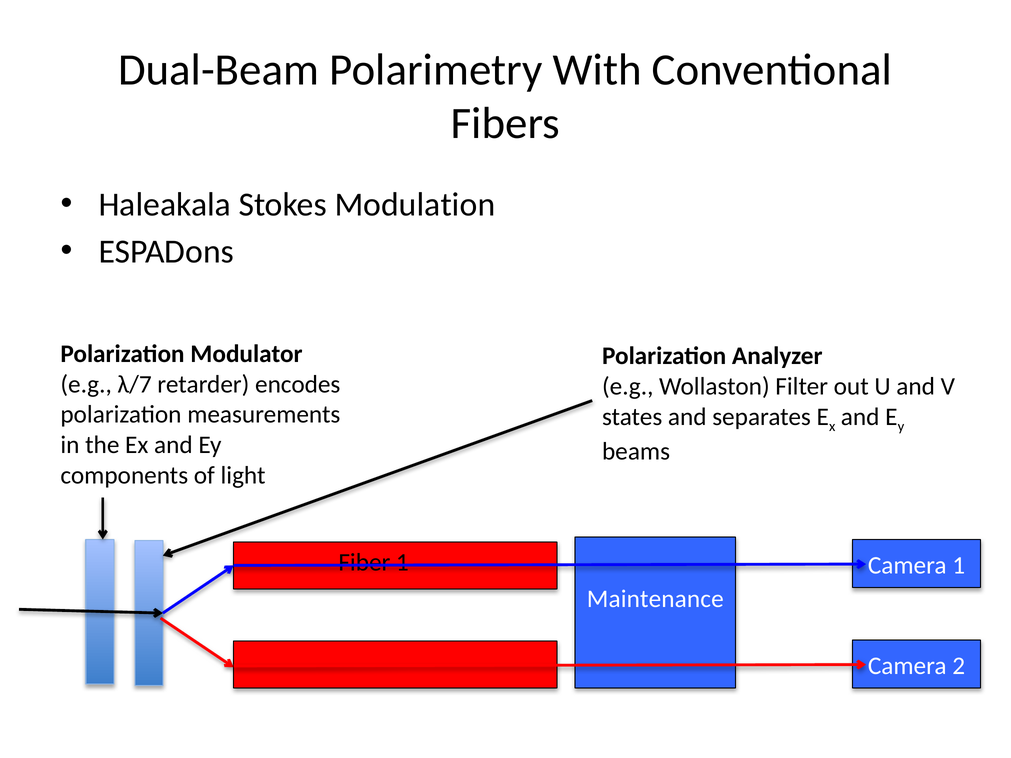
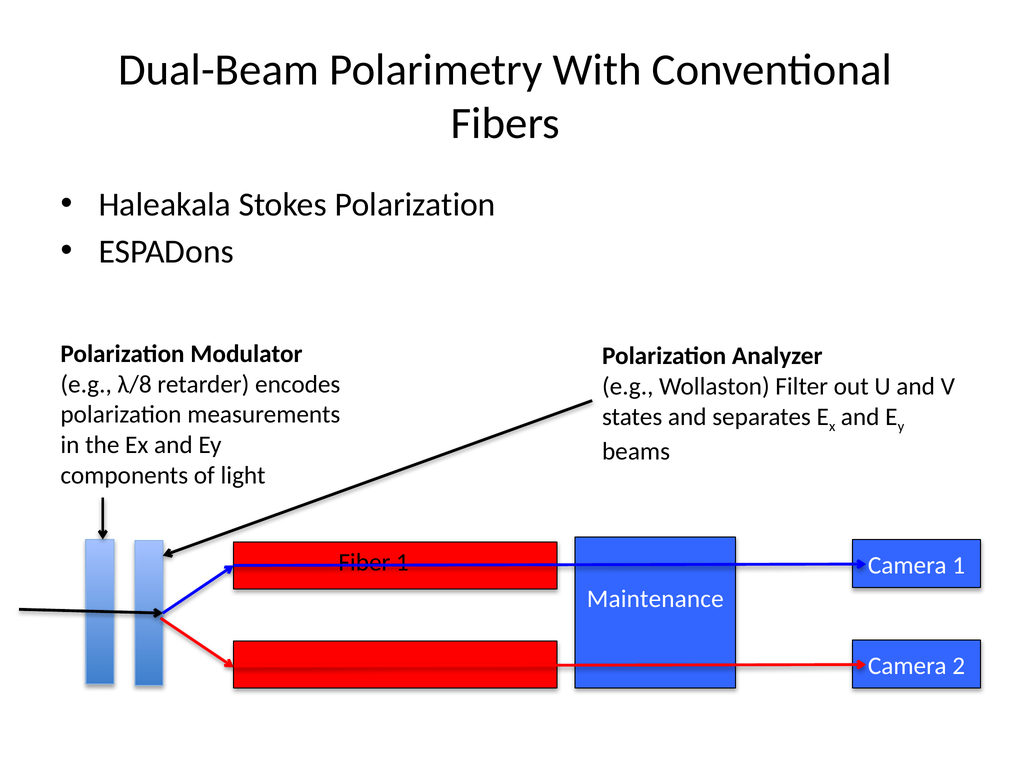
Stokes Modulation: Modulation -> Polarization (415, 205)
λ/7: λ/7 -> λ/8 (135, 384)
